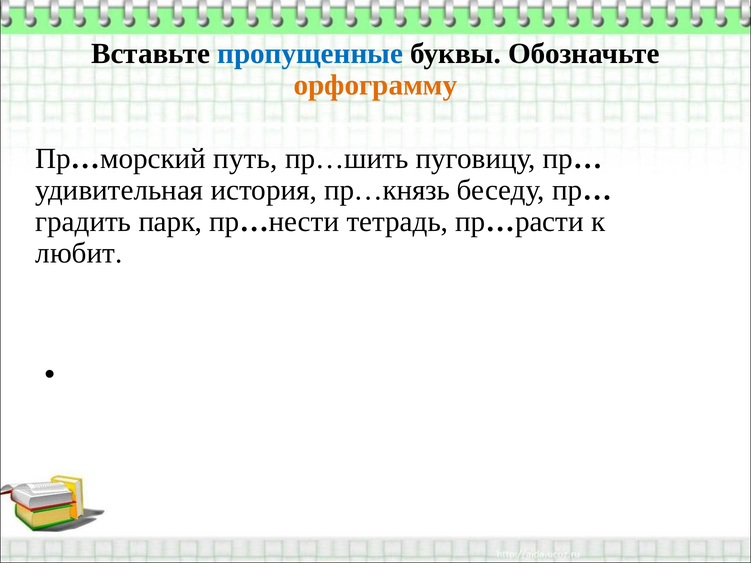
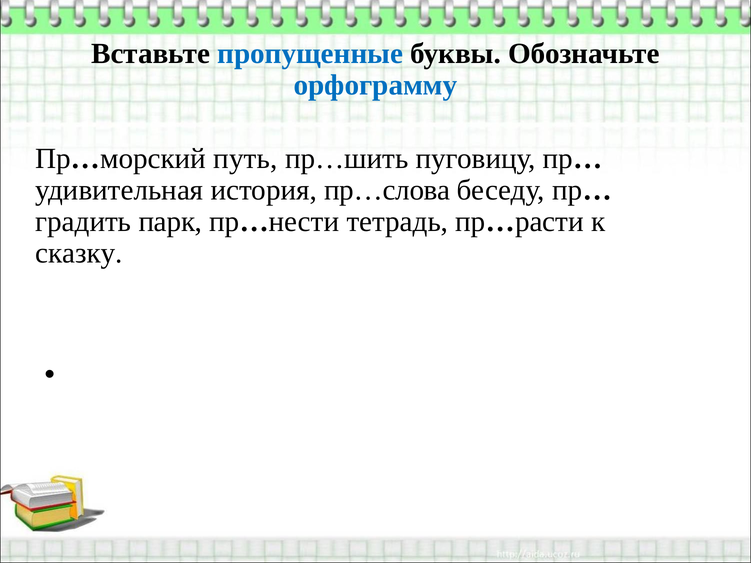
орфограмму colour: orange -> blue (376, 85)
пр…князь: пр…князь -> пр…слова (387, 190)
любит: любит -> сказку (79, 253)
